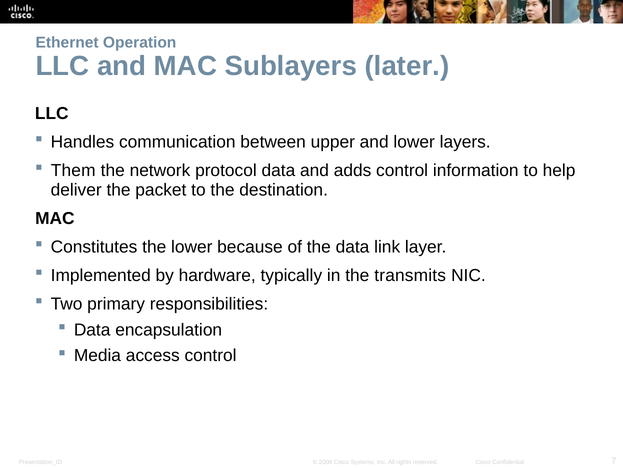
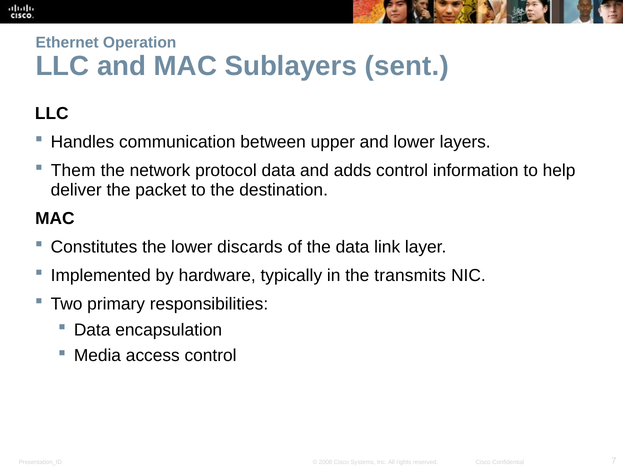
later: later -> sent (407, 66)
because: because -> discards (250, 247)
